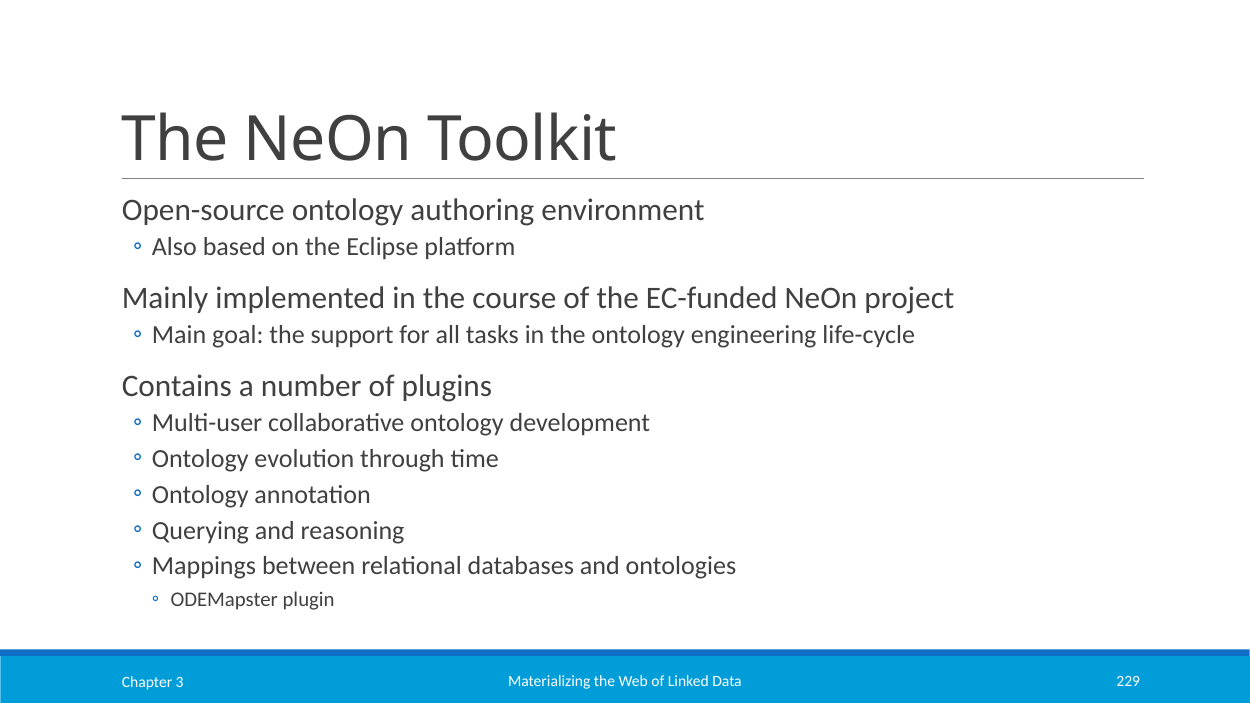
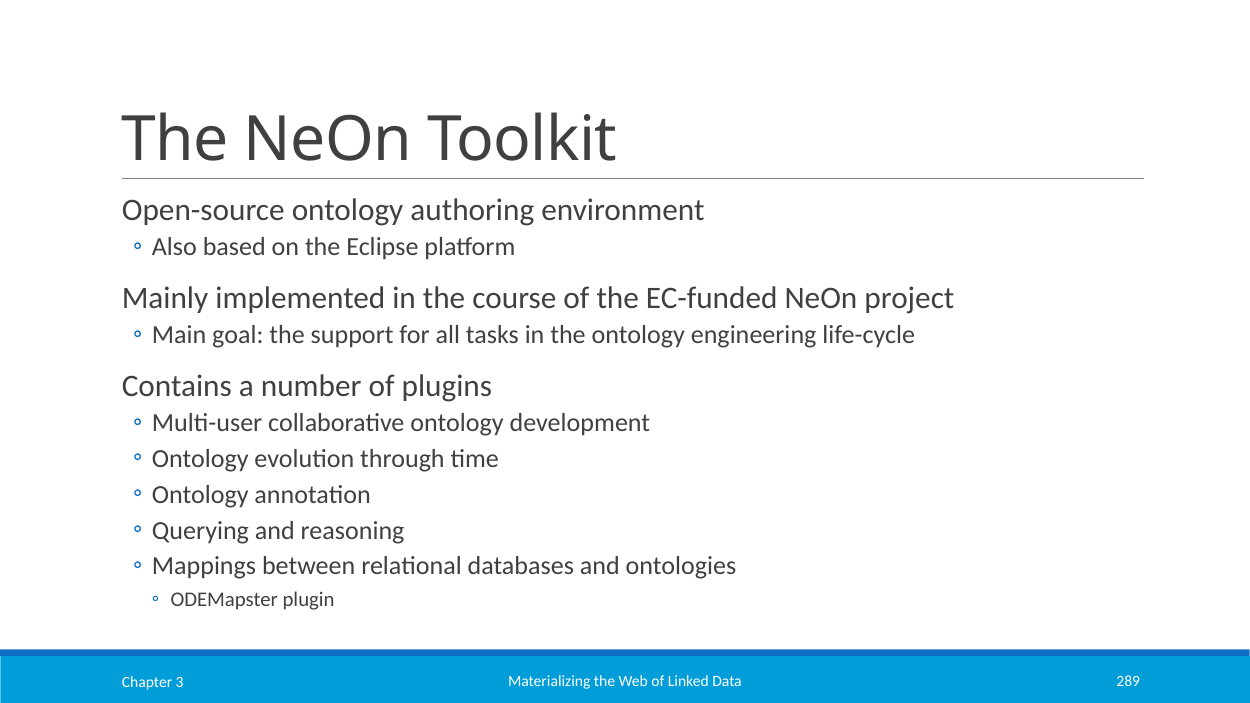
229: 229 -> 289 (1128, 682)
